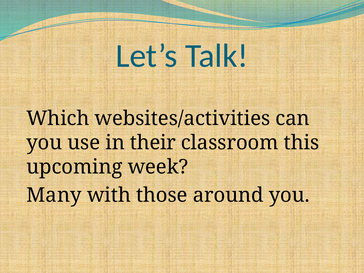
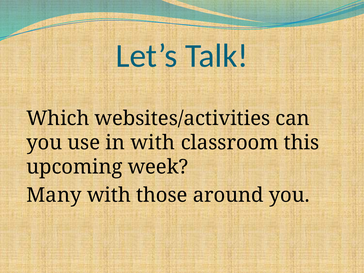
in their: their -> with (153, 143)
